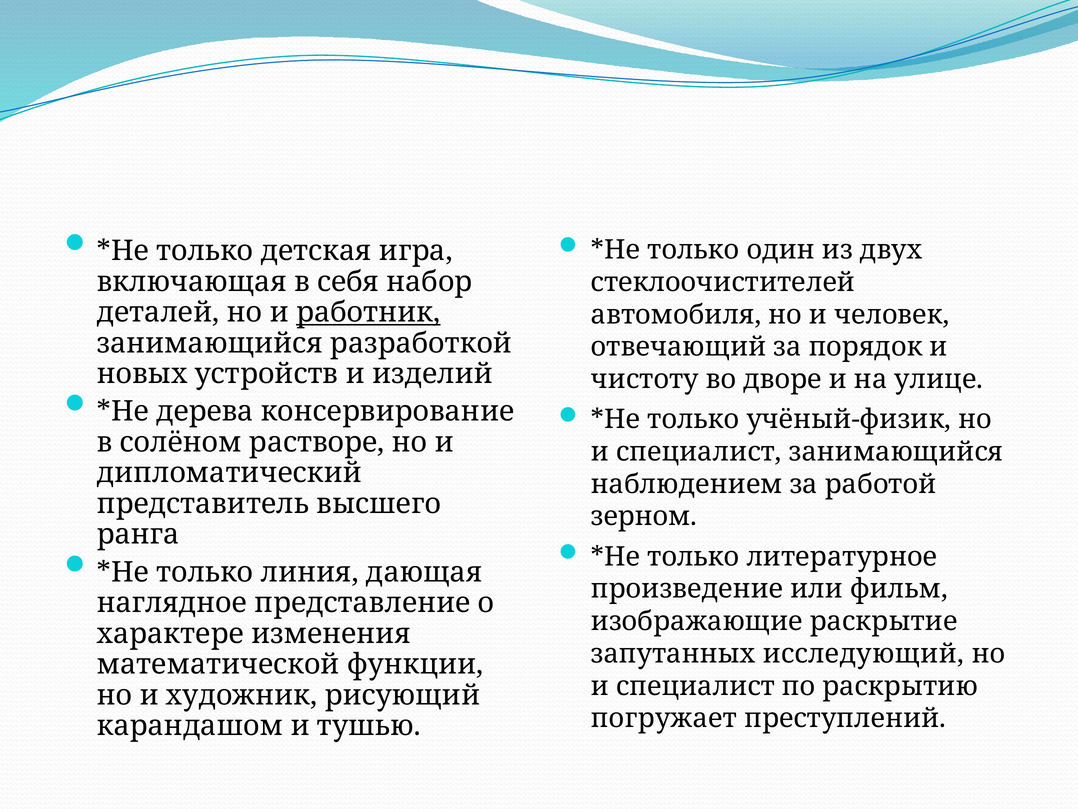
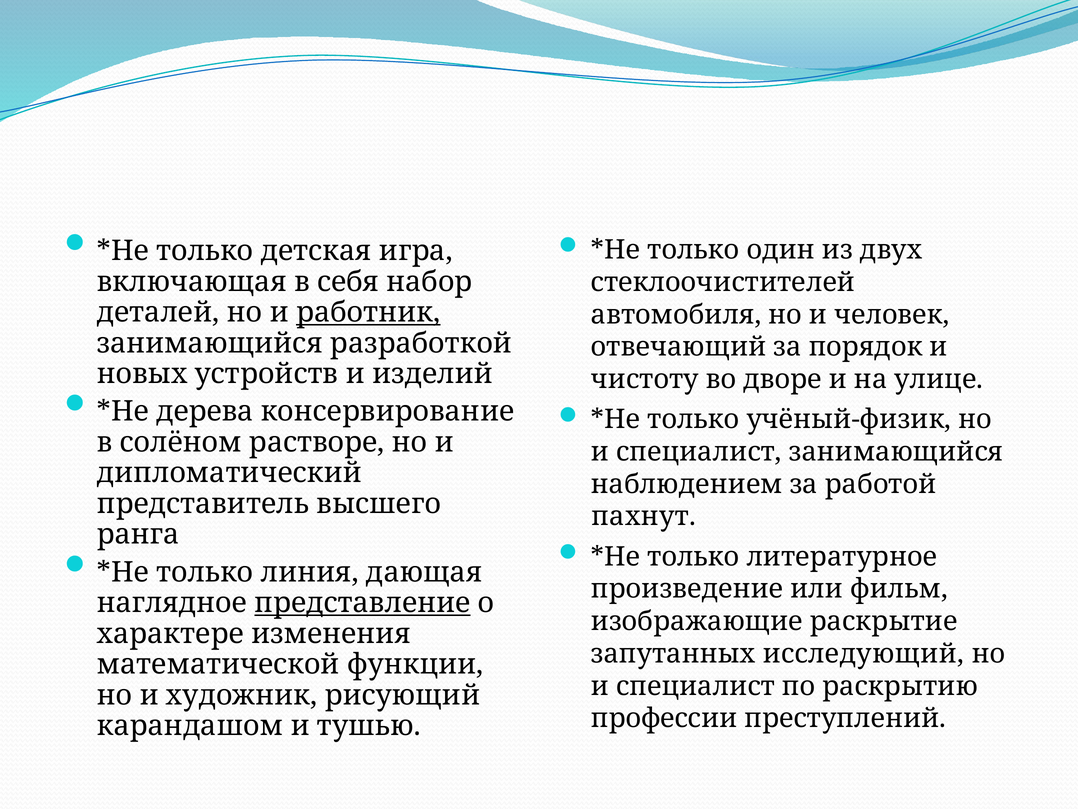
зерном: зерном -> пахнут (644, 516)
представление underline: none -> present (362, 603)
погружает: погружает -> профессии (664, 718)
